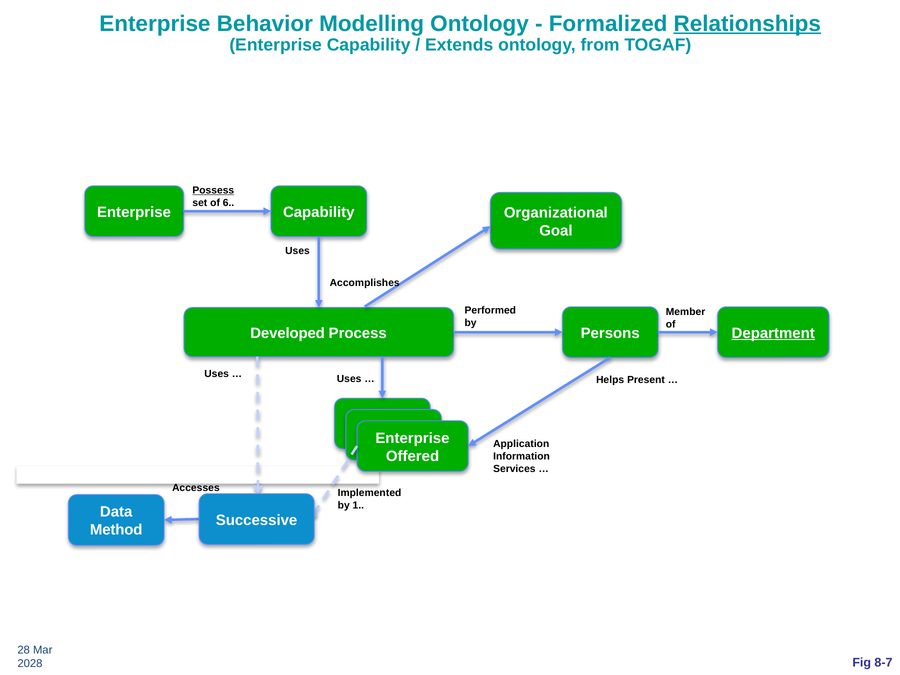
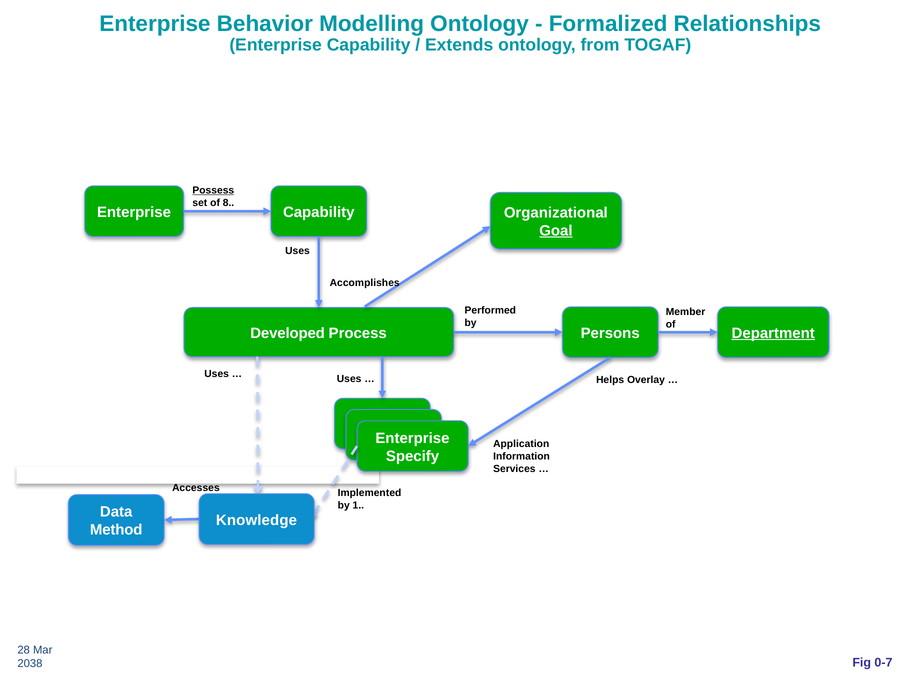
Relationships underline: present -> none (747, 24)
6: 6 -> 8 (229, 203)
Goal underline: none -> present (556, 231)
Present: Present -> Overlay (646, 380)
Offered: Offered -> Specify (413, 456)
Successive: Successive -> Knowledge (256, 520)
8-7: 8-7 -> 0-7 (884, 663)
2028: 2028 -> 2038 (30, 663)
